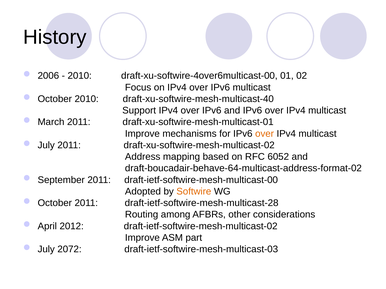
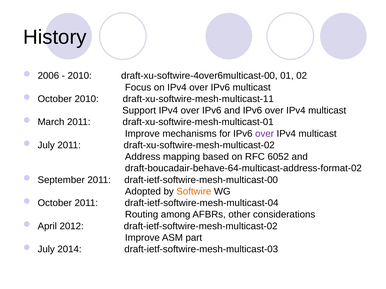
draft-xu-softwire-mesh-multicast-40: draft-xu-softwire-mesh-multicast-40 -> draft-xu-softwire-mesh-multicast-11 (198, 99)
over colour: orange -> purple (265, 134)
draft-ietf-softwire-mesh-multicast-28: draft-ietf-softwire-mesh-multicast-28 -> draft-ietf-softwire-mesh-multicast-04 (202, 203)
2072: 2072 -> 2014 (70, 250)
